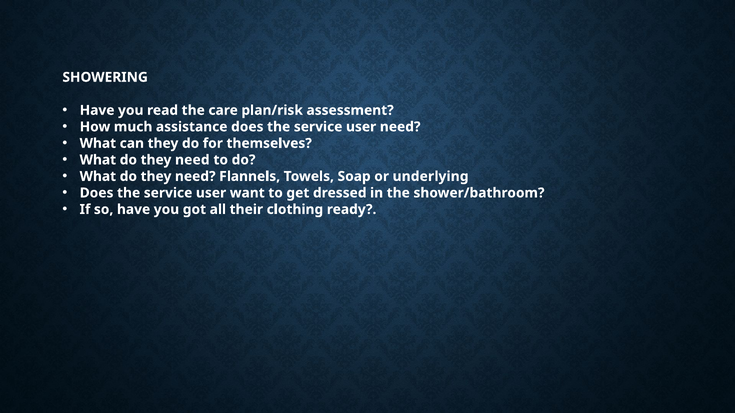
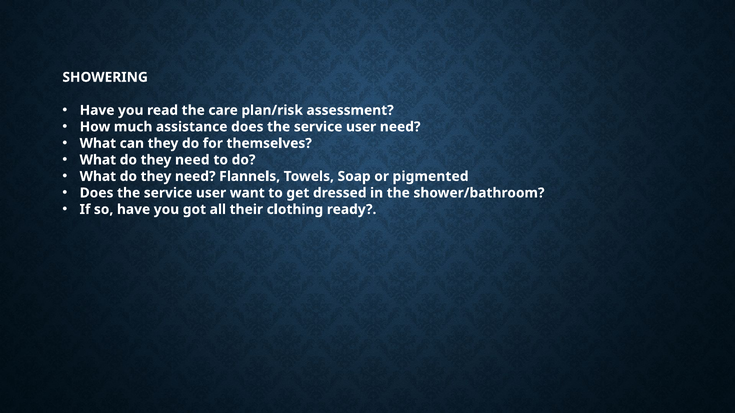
underlying: underlying -> pigmented (431, 177)
